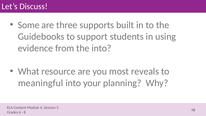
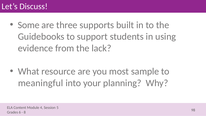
the into: into -> lack (101, 48)
reveals: reveals -> sample (145, 71)
